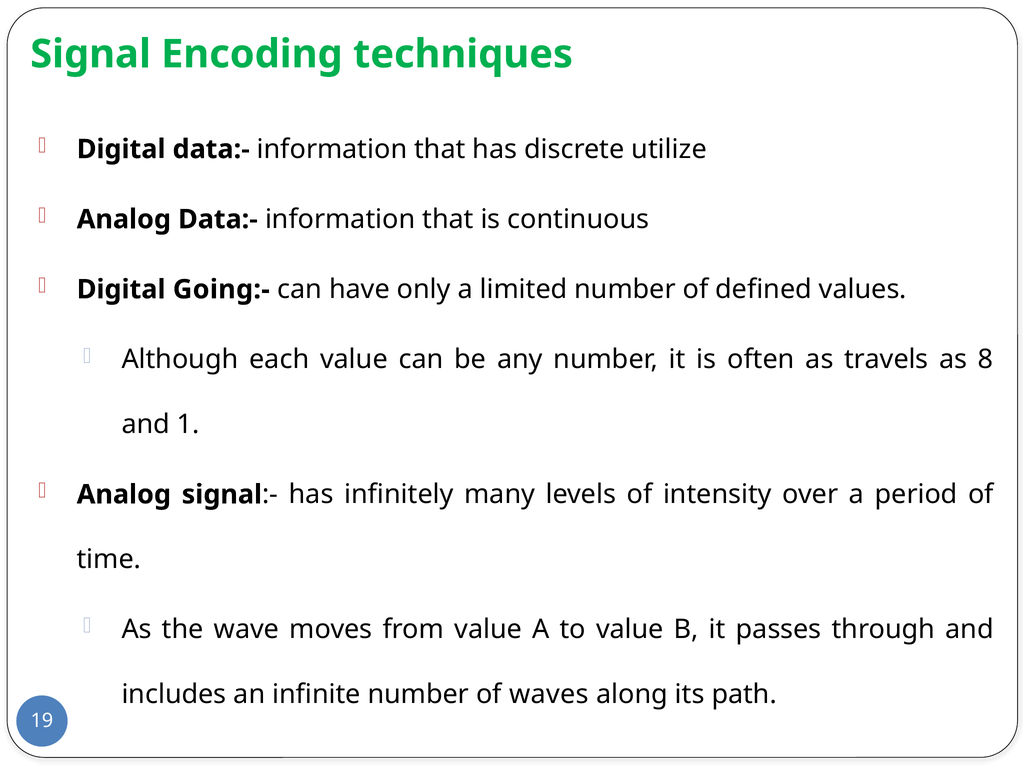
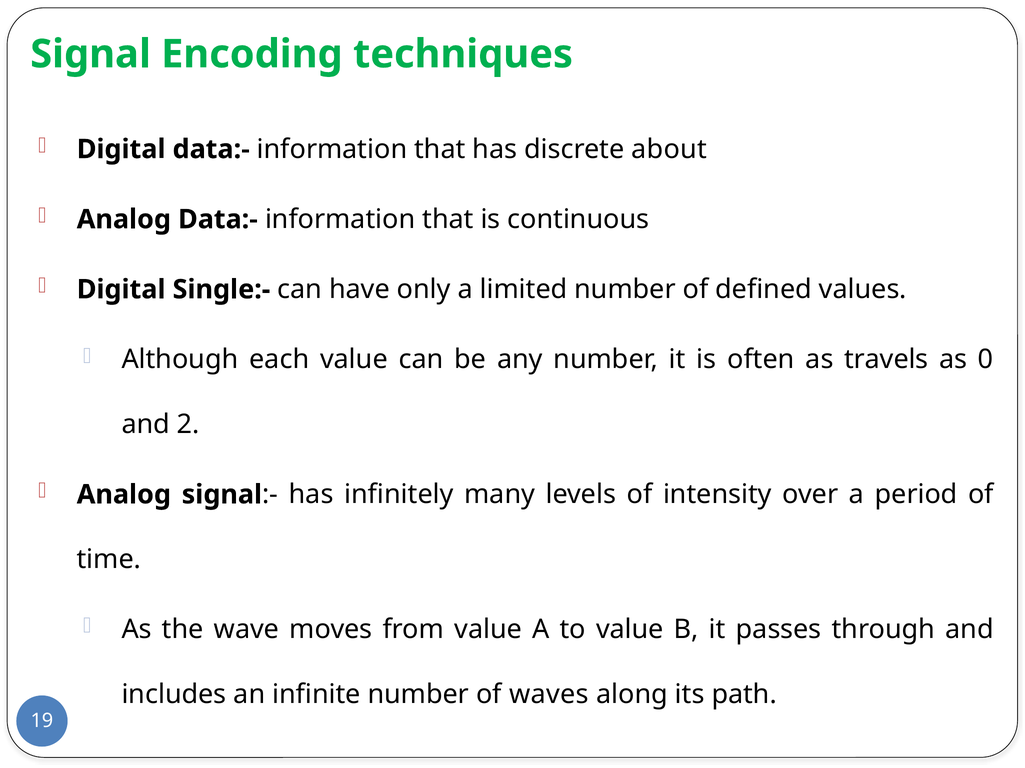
utilize: utilize -> about (669, 149)
Going:-: Going:- -> Single:- (222, 290)
8: 8 -> 0 (986, 360)
1: 1 -> 2 (188, 425)
